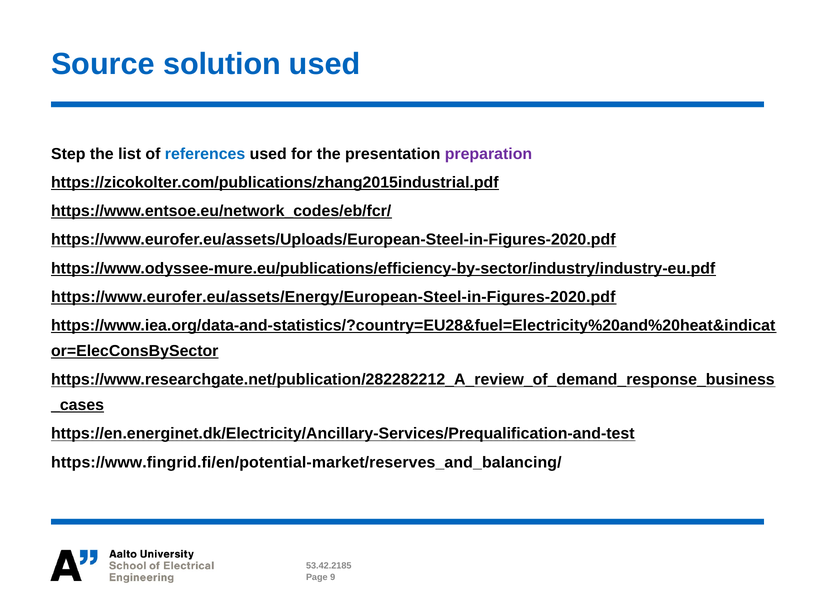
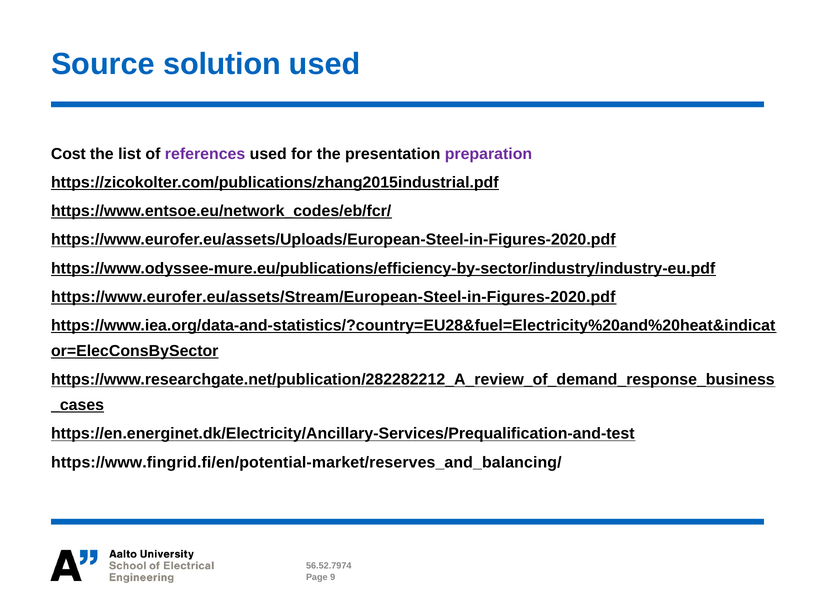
Step: Step -> Cost (68, 154)
references colour: blue -> purple (205, 154)
https://www.eurofer.eu/assets/Energy/European-Steel-in-Figures-2020.pdf: https://www.eurofer.eu/assets/Energy/European-Steel-in-Figures-2020.pdf -> https://www.eurofer.eu/assets/Stream/European-Steel-in-Figures-2020.pdf (333, 297)
53.42.2185: 53.42.2185 -> 56.52.7974 (329, 566)
